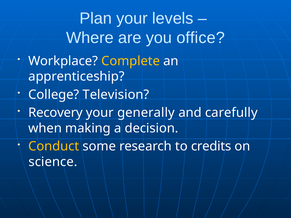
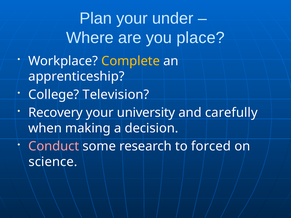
levels: levels -> under (173, 18)
office: office -> place (201, 38)
generally: generally -> university (146, 113)
Conduct colour: yellow -> pink (54, 146)
credits: credits -> forced (211, 146)
